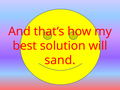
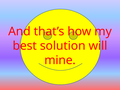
sand: sand -> mine (60, 60)
